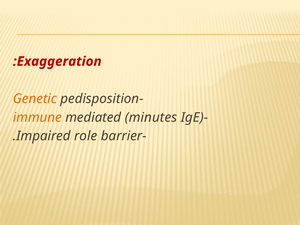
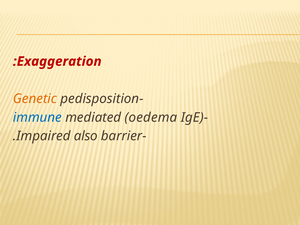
immune colour: orange -> blue (37, 117)
minutes: minutes -> oedema (151, 117)
role: role -> also (86, 136)
